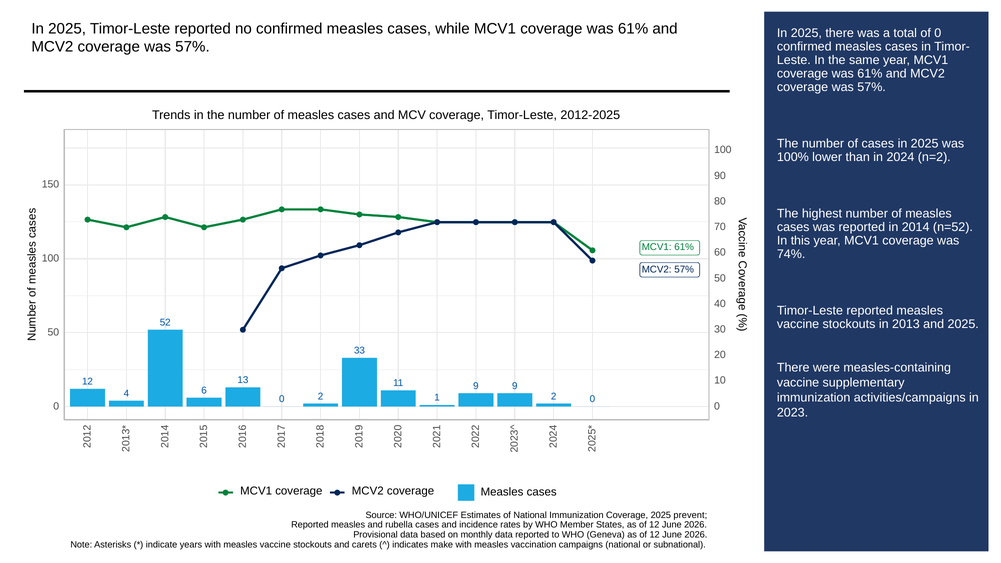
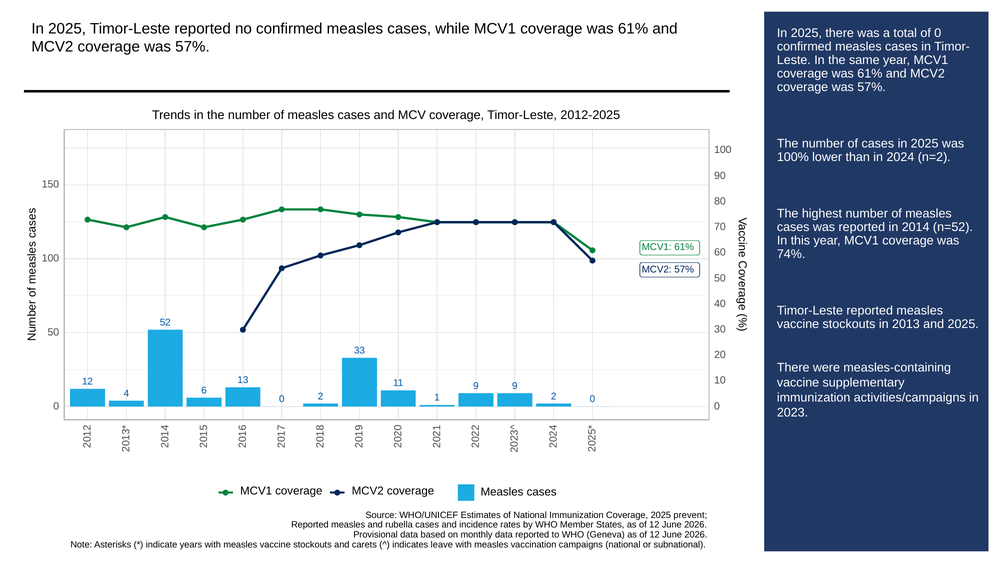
make: make -> leave (442, 545)
